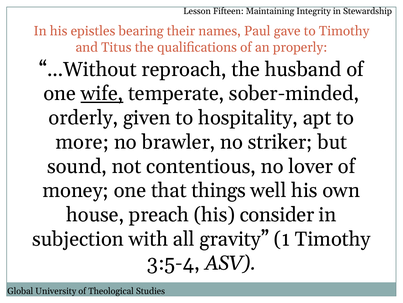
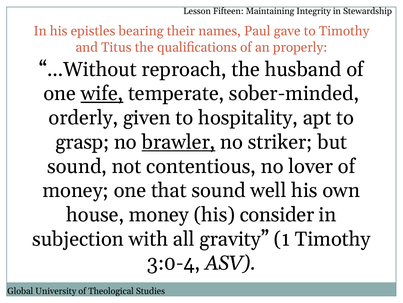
more: more -> grasp (82, 142)
brawler underline: none -> present (179, 142)
that things: things -> sound (219, 190)
house preach: preach -> money (159, 214)
3:5-4: 3:5-4 -> 3:0-4 (174, 263)
